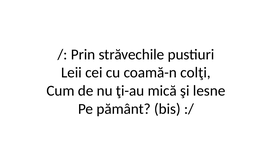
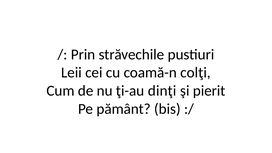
mică: mică -> dinţi (162, 91)
lesne: lesne -> pierit (209, 91)
